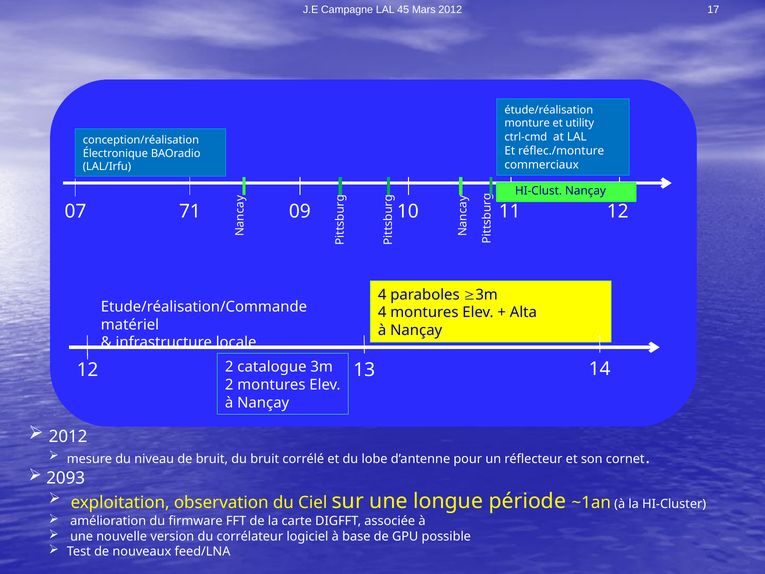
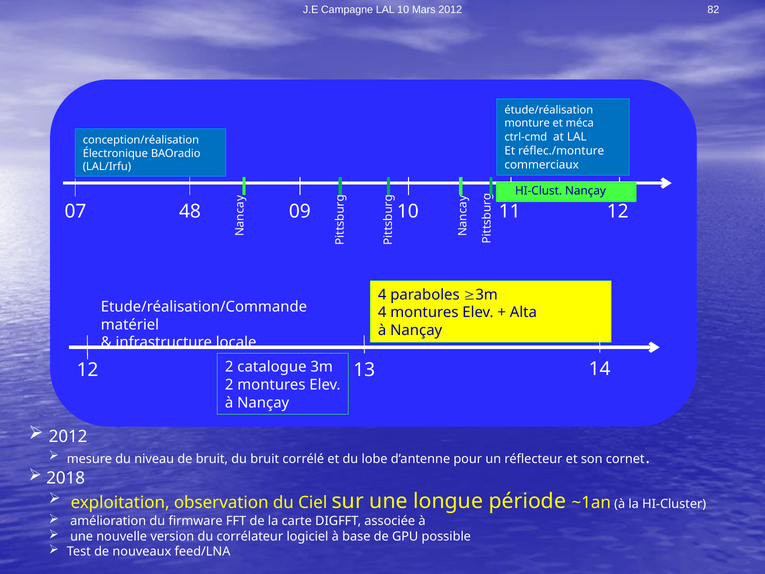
LAL 45: 45 -> 10 (403, 10)
17: 17 -> 82 (713, 10)
utility: utility -> méca (580, 123)
71: 71 -> 48 (190, 212)
2093: 2093 -> 2018 (66, 478)
